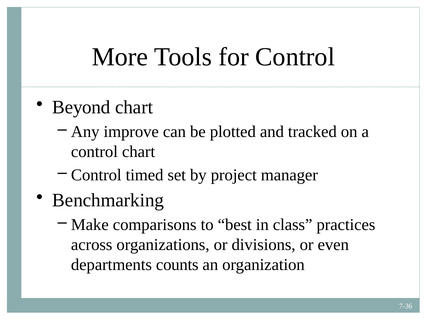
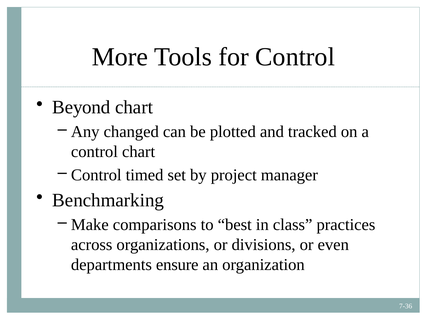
improve: improve -> changed (131, 132)
counts: counts -> ensure (177, 265)
